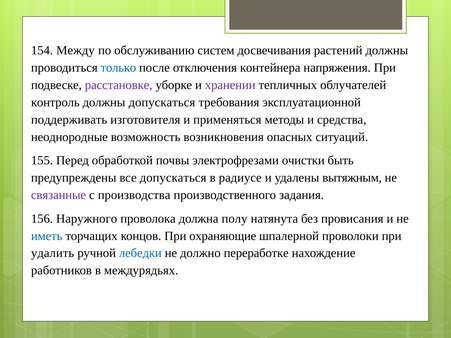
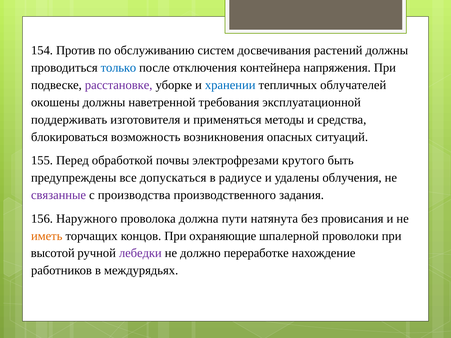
Между: Между -> Против (76, 51)
хранении colour: purple -> blue (230, 85)
контроль: контроль -> окошены (55, 102)
должны допускаться: допускаться -> наветренной (162, 102)
неоднородные: неоднородные -> блокироваться (69, 137)
очистки: очистки -> крутого (303, 161)
вытяжным: вытяжным -> облучения (352, 178)
полу: полу -> пути (235, 219)
иметь colour: blue -> orange (47, 236)
удалить: удалить -> высотой (53, 253)
лебедки colour: blue -> purple (140, 253)
